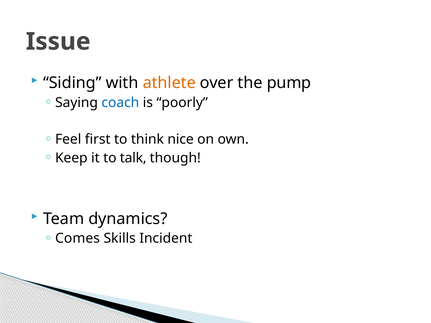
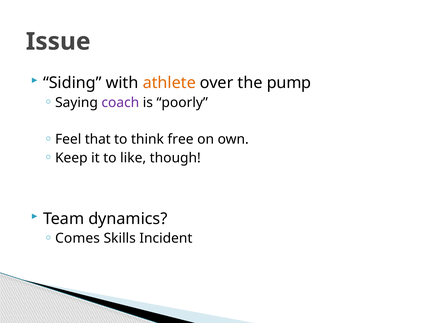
coach colour: blue -> purple (120, 103)
first: first -> that (98, 140)
nice: nice -> free (181, 140)
talk: talk -> like (133, 158)
